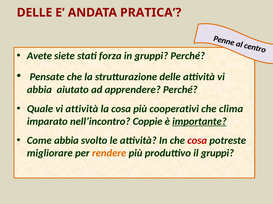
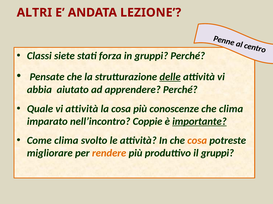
DELLE: DELLE -> ALTRI (34, 13)
PRATICA: PRATICA -> LEZIONE (151, 13)
Avete: Avete -> Classi (39, 56)
delle underline: none -> present (170, 77)
cooperativi: cooperativi -> conoscenze (174, 109)
Come abbia: abbia -> clima (66, 141)
cosa colour: red -> orange (197, 141)
